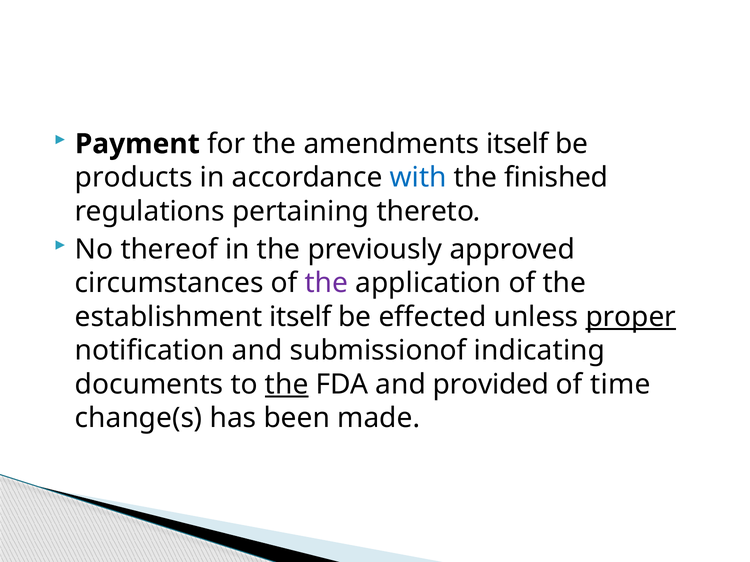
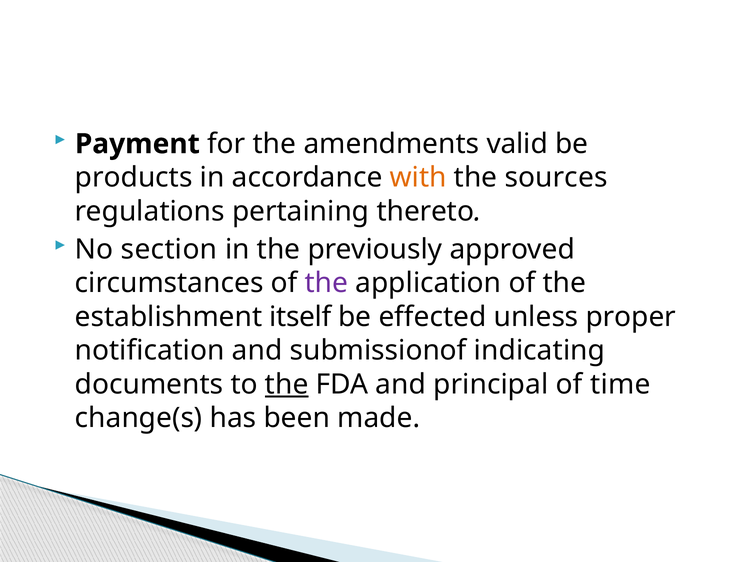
amendments itself: itself -> valid (517, 144)
with colour: blue -> orange (418, 178)
finished: finished -> sources (556, 178)
thereof: thereof -> section (169, 250)
proper underline: present -> none (631, 317)
provided: provided -> principal (491, 385)
